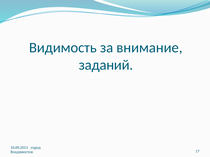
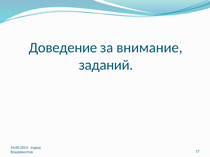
Видимость: Видимость -> Доведение (63, 48)
